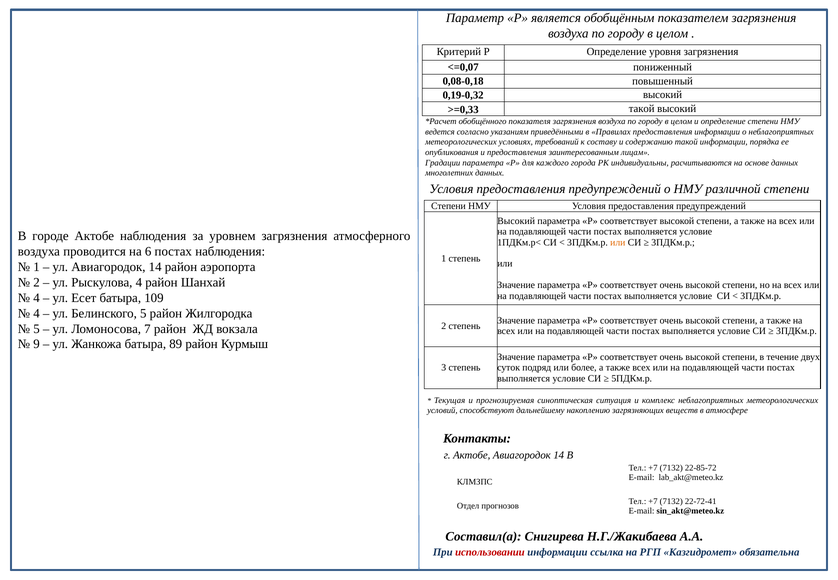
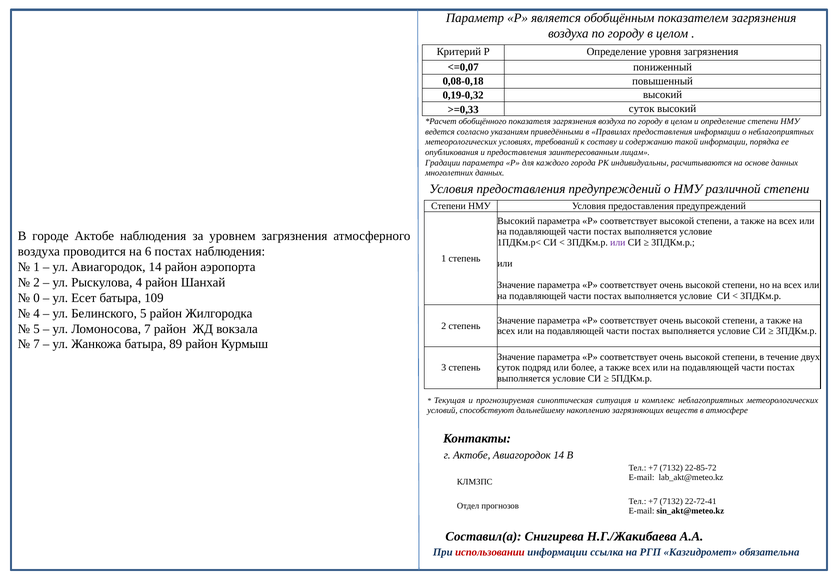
>=0,33 такой: такой -> суток (642, 109)
или colour: orange -> purple (618, 242)
4: 4 -> 0 (37, 298)
9: 9 -> 7 (37, 344)
